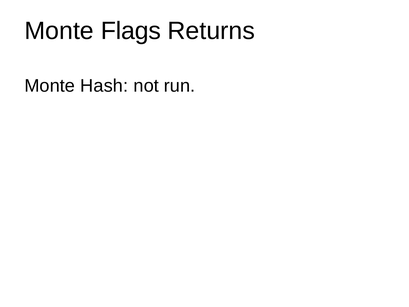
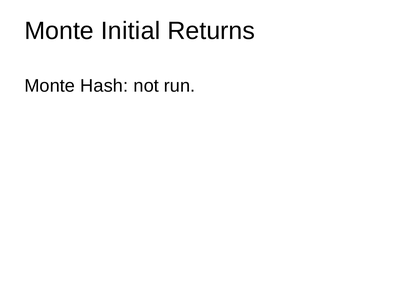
Flags: Flags -> Initial (131, 31)
